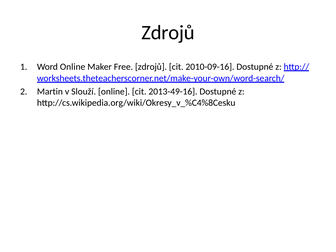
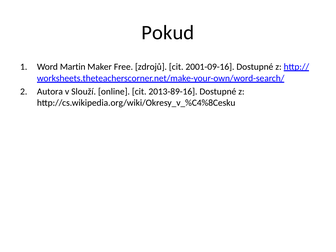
Zdrojů: Zdrojů -> Pokud (168, 33)
Word Online: Online -> Martin (73, 67)
2010-09-16: 2010-09-16 -> 2001-09-16 (210, 67)
Martin: Martin -> Autora (50, 91)
2013-49-16: 2013-49-16 -> 2013-89-16 (173, 91)
